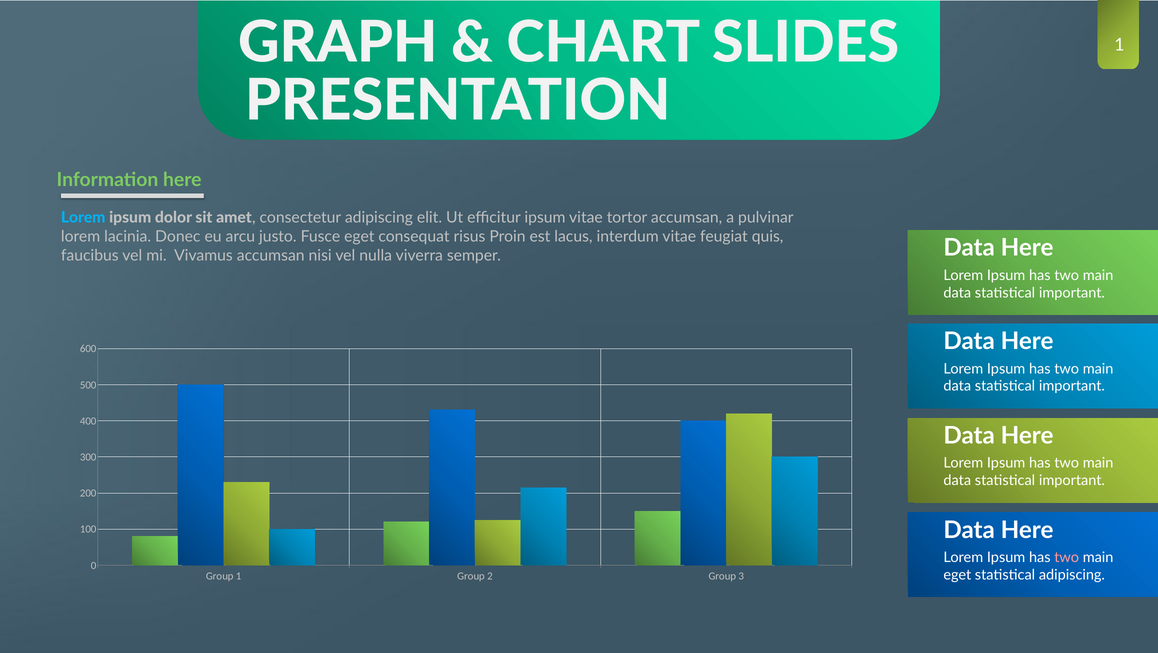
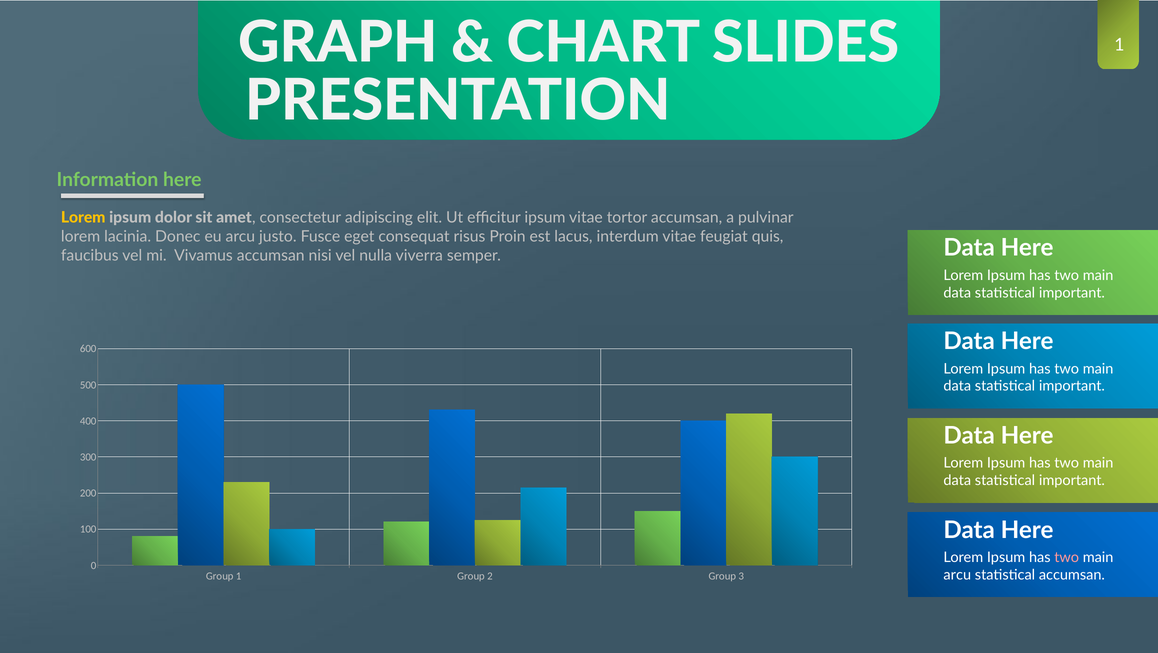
Lorem colour: light blue -> yellow (83, 218)
eget: eget -> arcu (957, 575)
statistical adipiscing: adipiscing -> accumsan (1072, 575)
